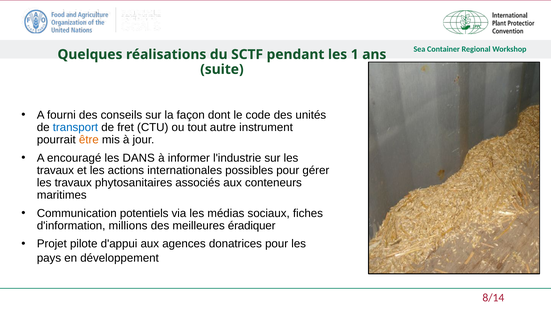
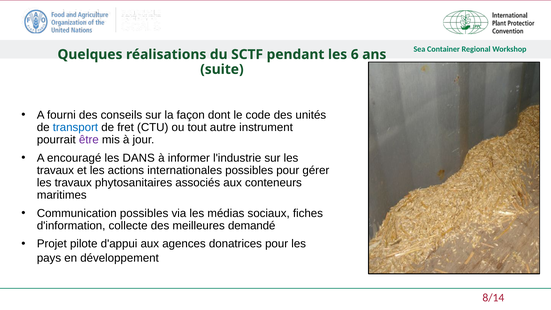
1: 1 -> 6 (355, 54)
être colour: orange -> purple (89, 140)
Communication potentiels: potentiels -> possibles (144, 213)
millions: millions -> collecte (128, 226)
éradiquer: éradiquer -> demandé (252, 226)
